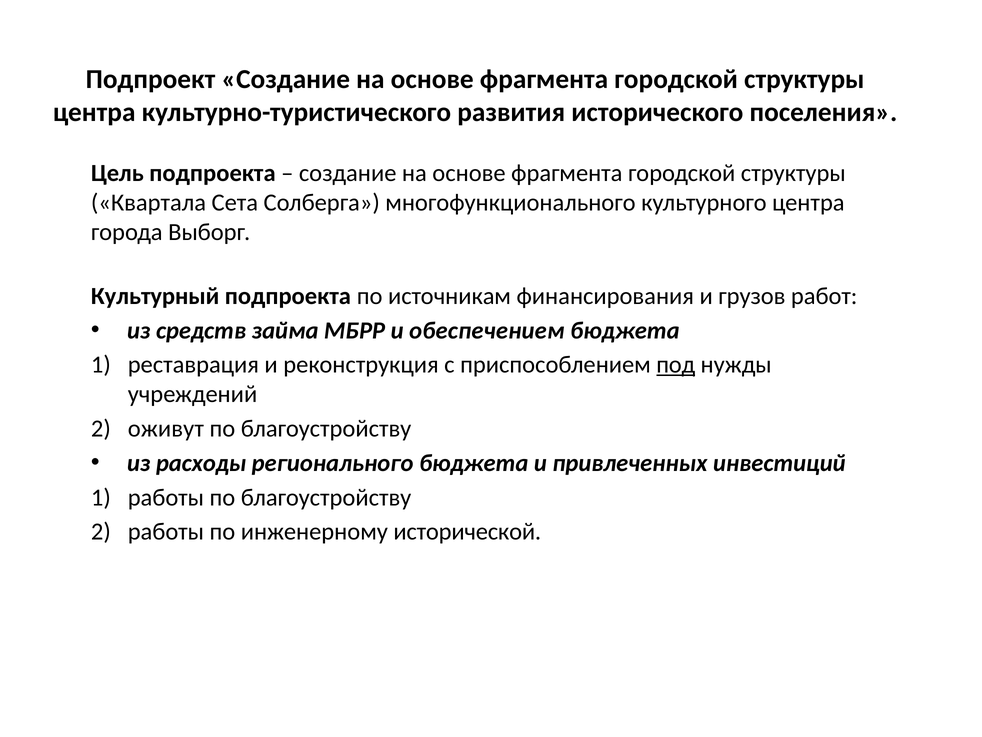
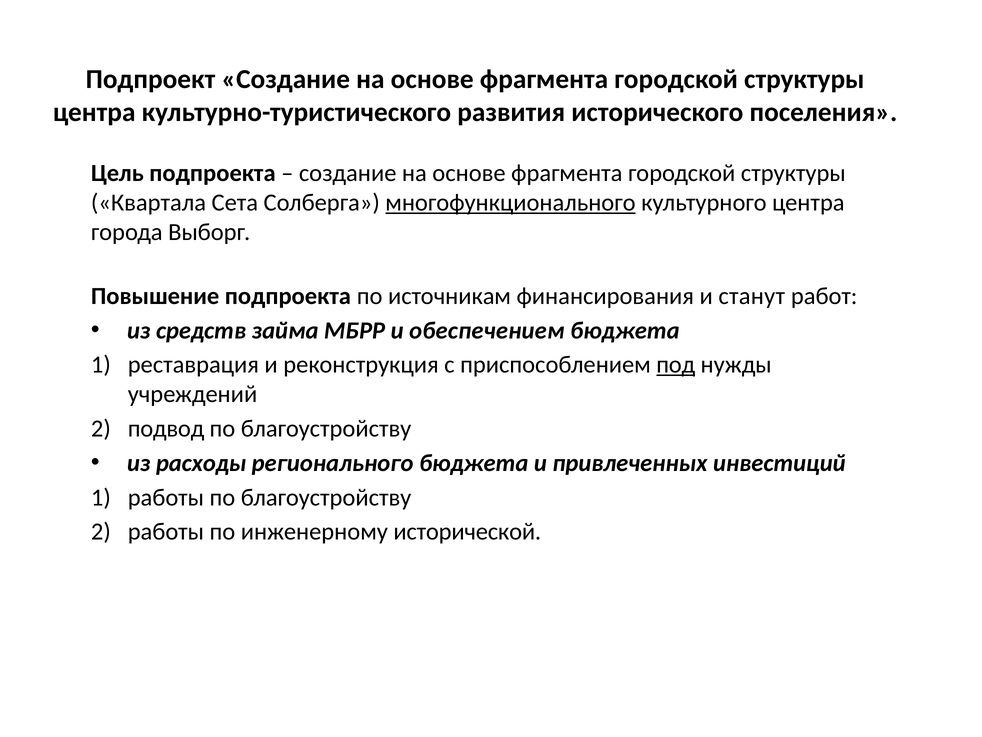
многофункционального underline: none -> present (510, 203)
Культурный: Культурный -> Повышение (155, 296)
грузов: грузов -> станут (752, 296)
оживут: оживут -> подвод (166, 428)
